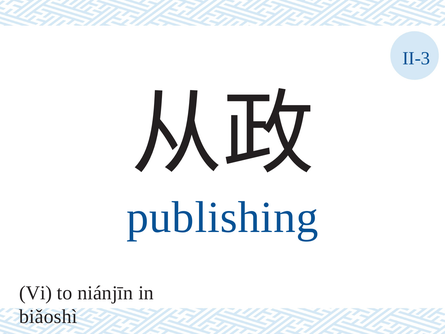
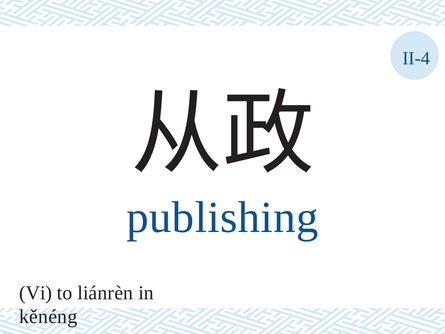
II-3: II-3 -> II-4 (416, 58)
niánjīn: niánjīn -> liánrèn (105, 293)
biǎoshì: biǎoshì -> kěnéng (48, 317)
